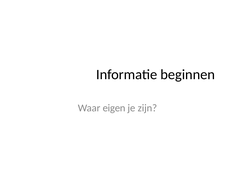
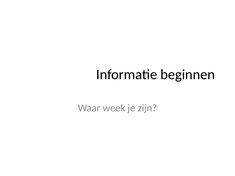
eigen: eigen -> week (114, 108)
